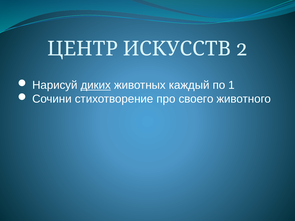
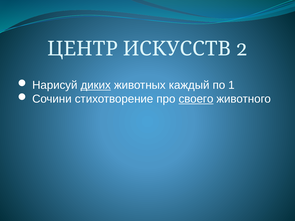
своего underline: none -> present (196, 99)
